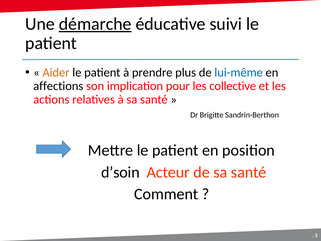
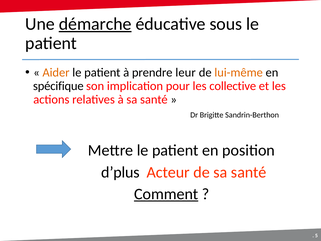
suivi: suivi -> sous (226, 24)
plus: plus -> leur (186, 72)
lui-même colour: blue -> orange (239, 72)
affections: affections -> spécifique (58, 86)
d’soin: d’soin -> d’plus (120, 172)
Comment underline: none -> present (166, 194)
